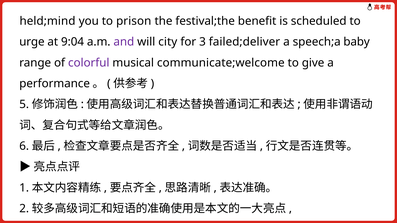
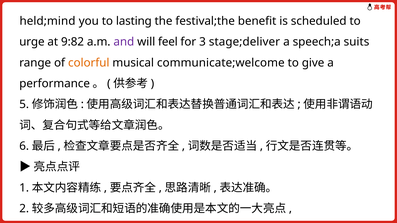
prison: prison -> lasting (134, 21)
9:04: 9:04 -> 9:82 (73, 42)
city: city -> feel (168, 42)
failed;deliver: failed;deliver -> stage;deliver (244, 42)
baby: baby -> suits (356, 42)
colorful colour: purple -> orange (89, 63)
